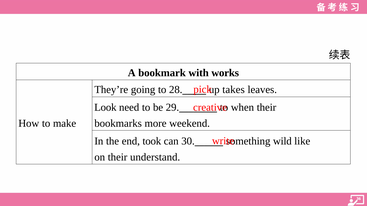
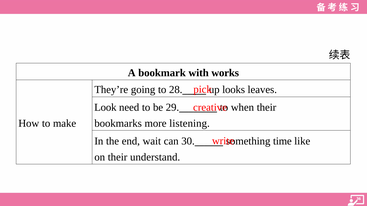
takes: takes -> looks (234, 90)
weekend: weekend -> listening (190, 124)
took: took -> wait (152, 141)
wild: wild -> time (282, 141)
